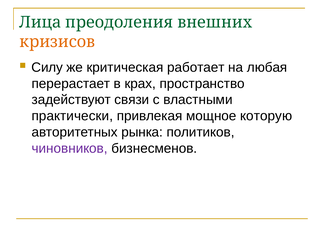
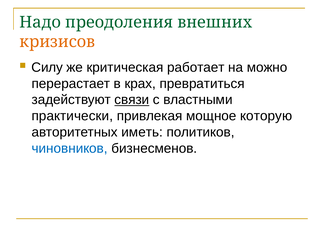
Лица: Лица -> Надо (40, 22)
любая: любая -> можно (267, 67)
пространство: пространство -> превратиться (202, 84)
связи underline: none -> present (132, 100)
рынка: рынка -> иметь (142, 132)
чиновников colour: purple -> blue (70, 148)
